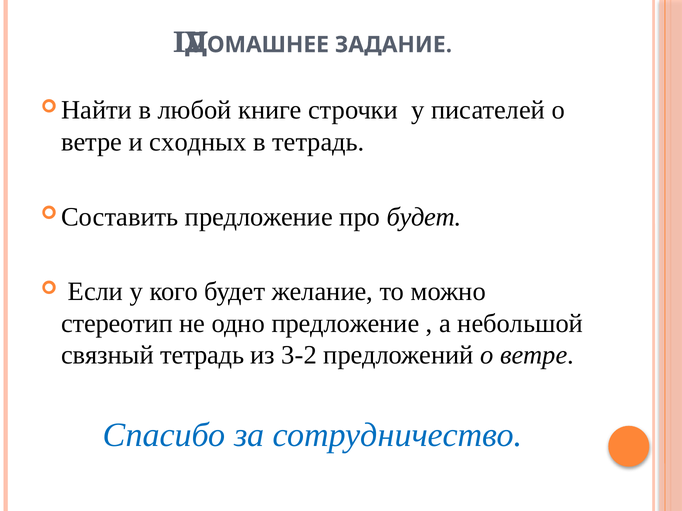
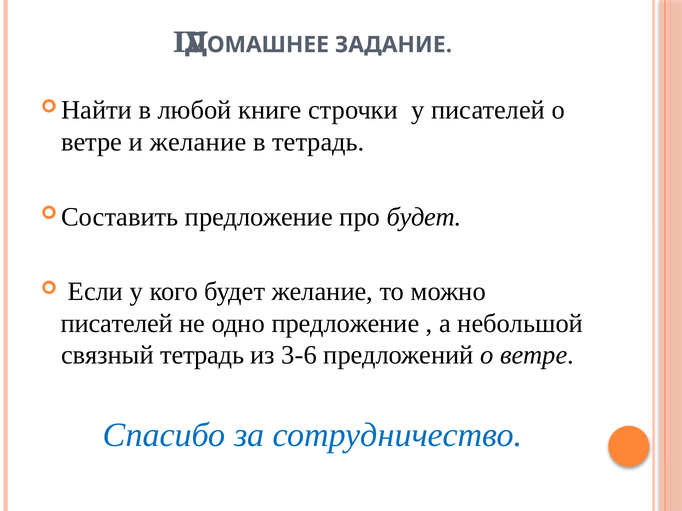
и сходных: сходных -> желание (198, 142)
стереотип: стереотип -> писателей (117, 324)
3-2: 3-2 -> 3-6 (299, 355)
